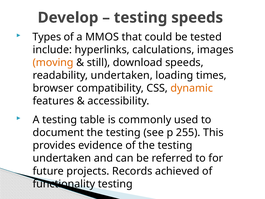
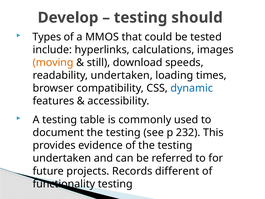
testing speeds: speeds -> should (197, 18)
dynamic colour: orange -> blue (192, 88)
255: 255 -> 232 (188, 132)
achieved: achieved -> different (177, 171)
